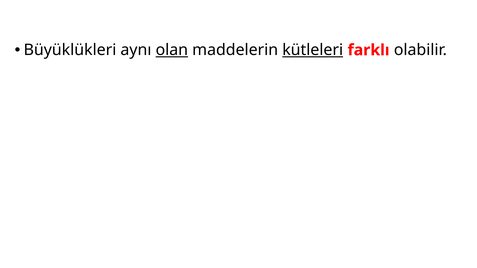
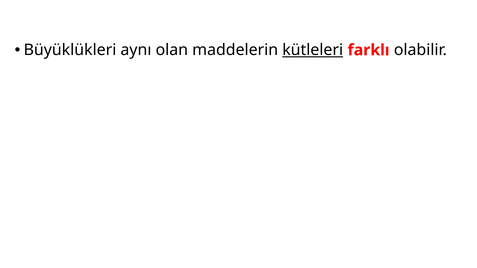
olan underline: present -> none (172, 50)
